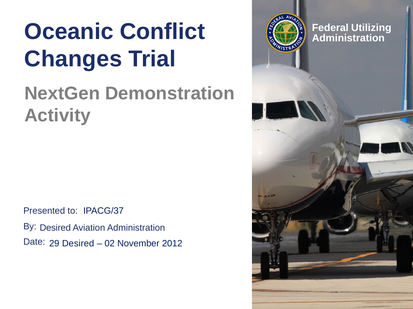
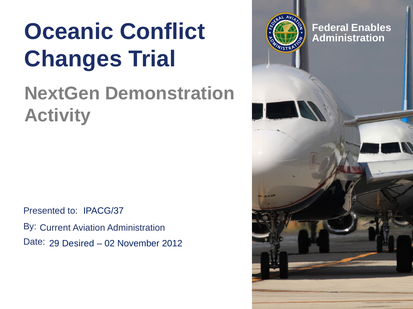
Utilizing: Utilizing -> Enables (371, 28)
Desired: Desired -> Current (55, 228)
